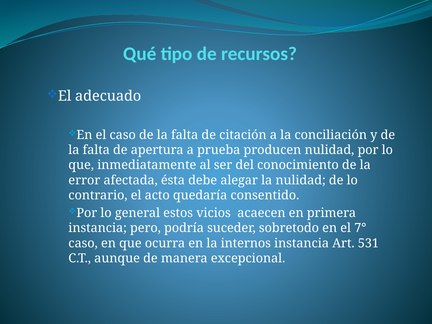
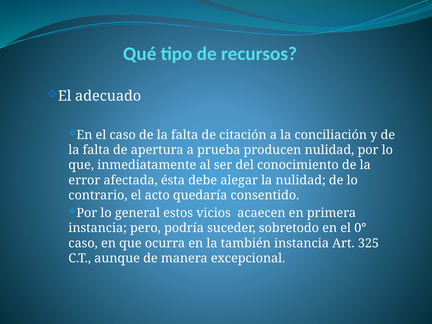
7°: 7° -> 0° (360, 228)
internos: internos -> también (246, 243)
531: 531 -> 325 (368, 243)
